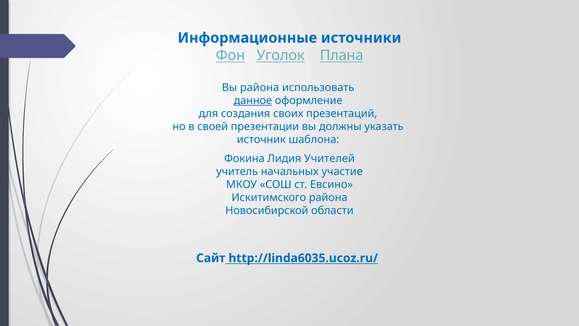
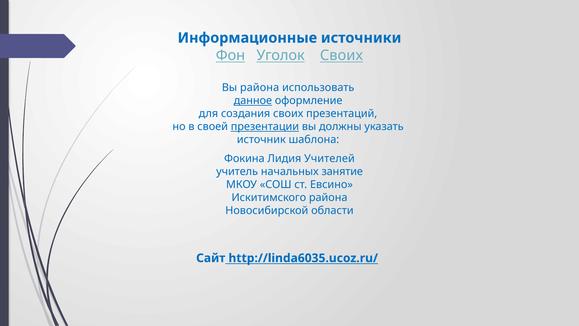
Уголок Плана: Плана -> Своих (341, 55)
презентации underline: none -> present (265, 127)
участие: участие -> занятие (342, 171)
